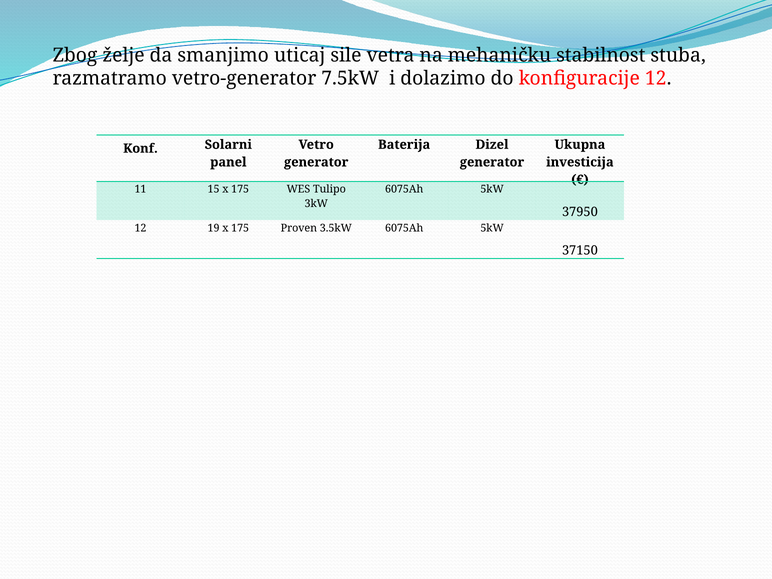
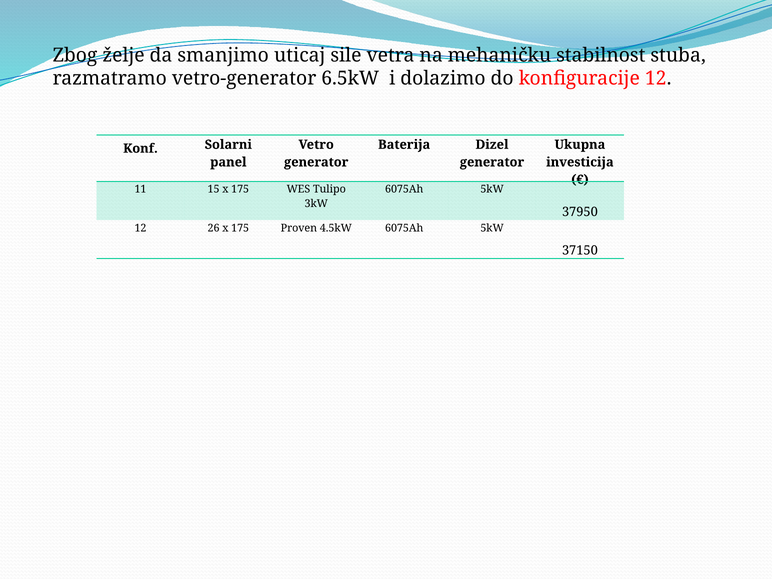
7.5kW: 7.5kW -> 6.5kW (350, 78)
19: 19 -> 26 (214, 228)
3.5kW: 3.5kW -> 4.5kW (336, 228)
